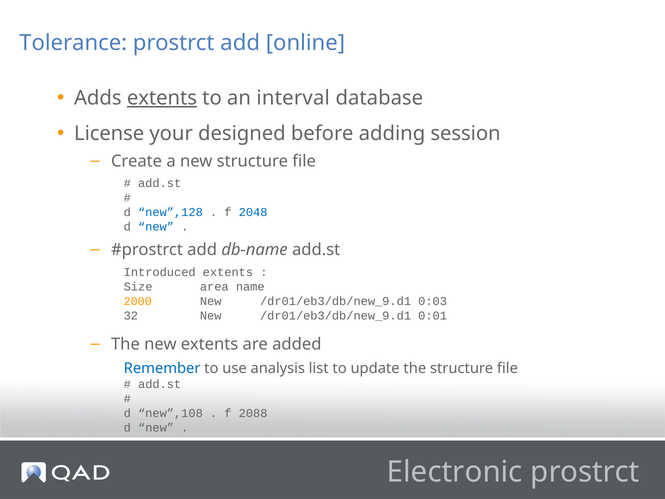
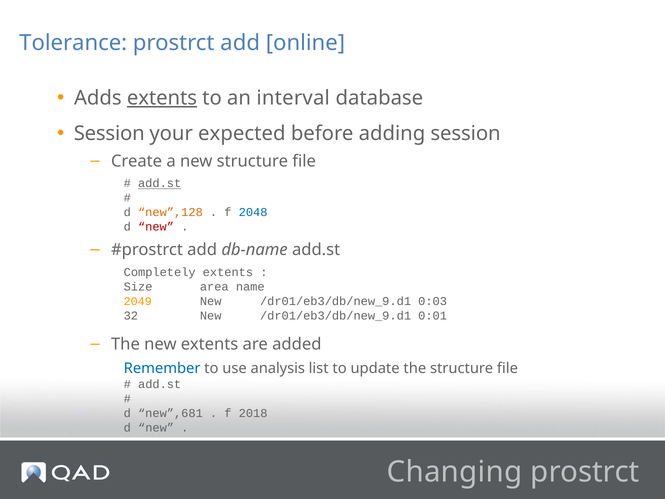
License: License -> Session (109, 133)
designed: designed -> expected (242, 133)
add.st underline: none -> present (160, 183)
new”,128 colour: blue -> orange (170, 212)
new colour: blue -> red (156, 227)
Introduced: Introduced -> Completely (160, 272)
2000: 2000 -> 2049 (138, 301)
new”,108: new”,108 -> new”,681 (170, 413)
2088: 2088 -> 2018 (253, 413)
Electronic: Electronic -> Changing (455, 472)
